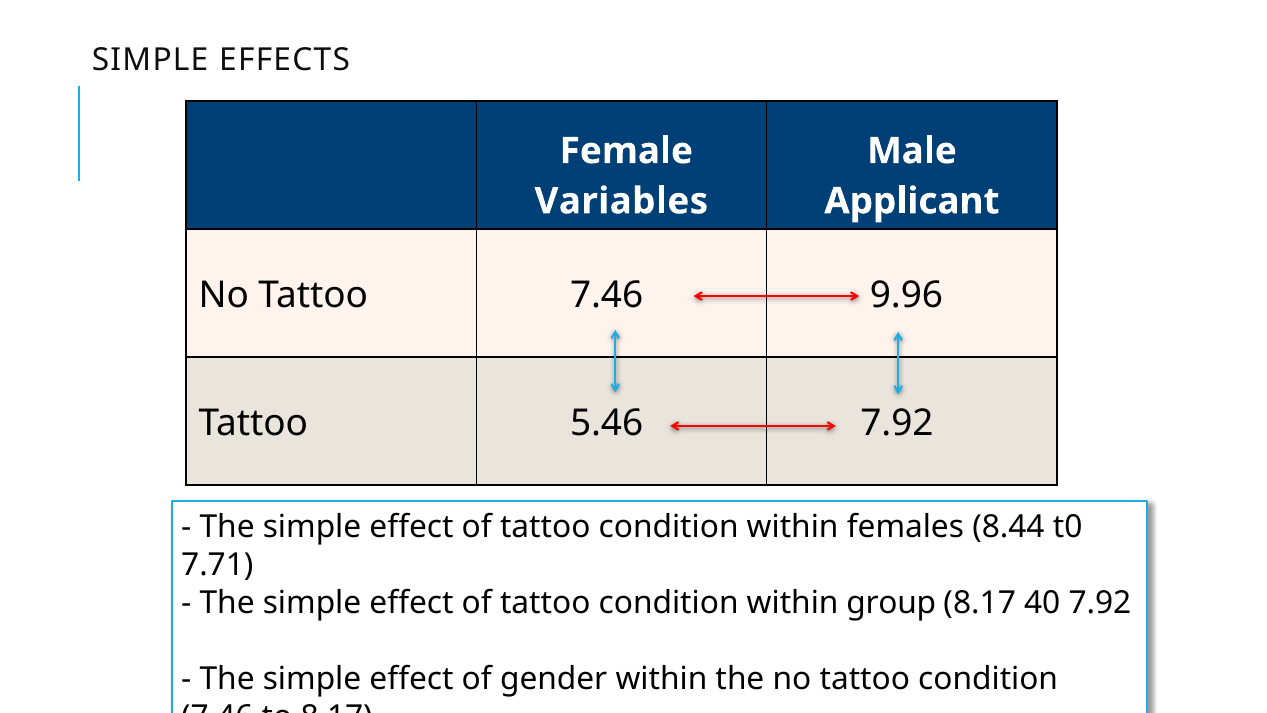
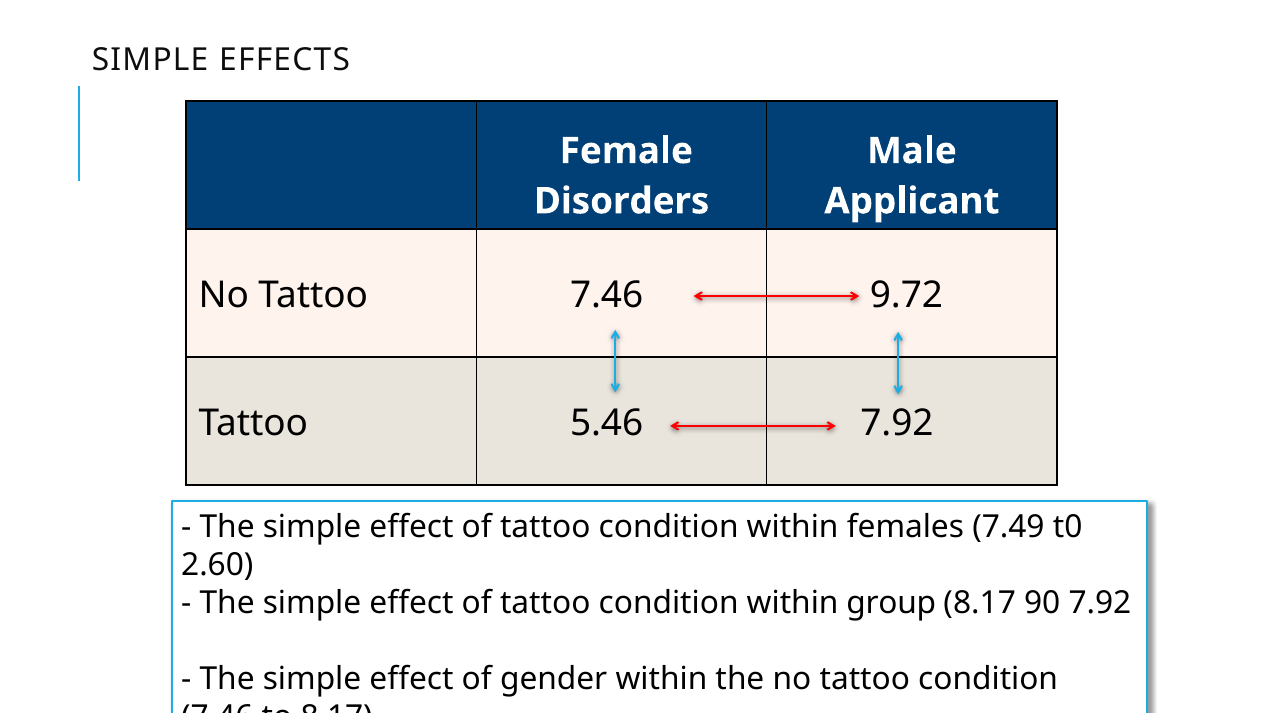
Variables: Variables -> Disorders (622, 201)
9.96: 9.96 -> 9.72 (906, 295)
8.44: 8.44 -> 7.49 (1008, 527)
7.71: 7.71 -> 2.60 (217, 565)
40: 40 -> 90 (1042, 603)
